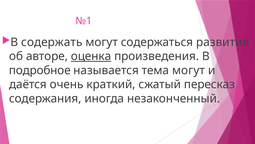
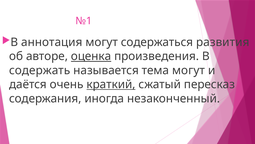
содержать: содержать -> аннотация (52, 42)
подробное: подробное -> содержать (40, 70)
краткий underline: none -> present (111, 84)
